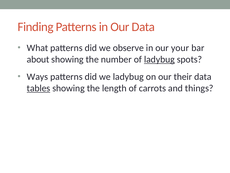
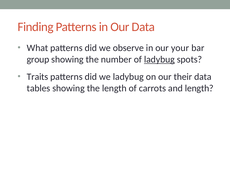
about: about -> group (38, 59)
Ways: Ways -> Traits (37, 77)
tables underline: present -> none (39, 88)
and things: things -> length (199, 88)
